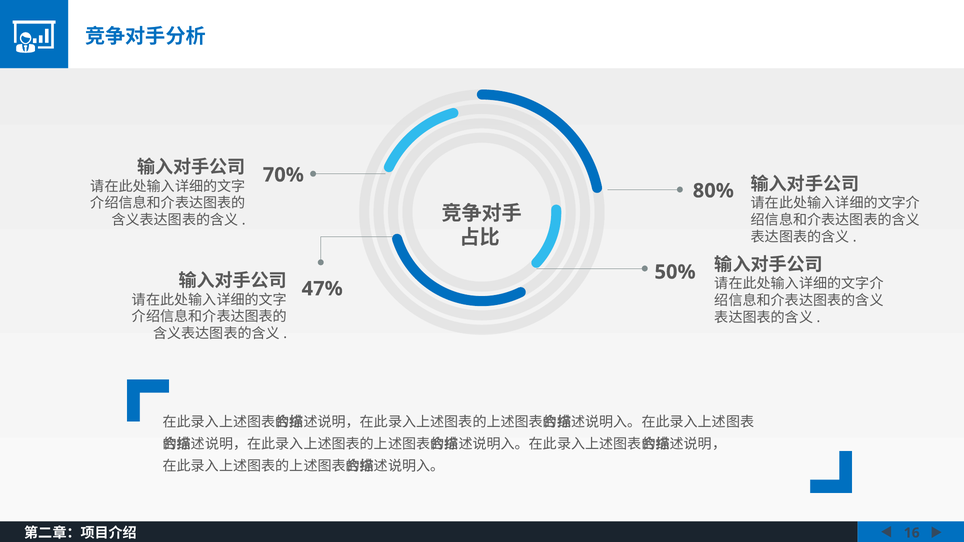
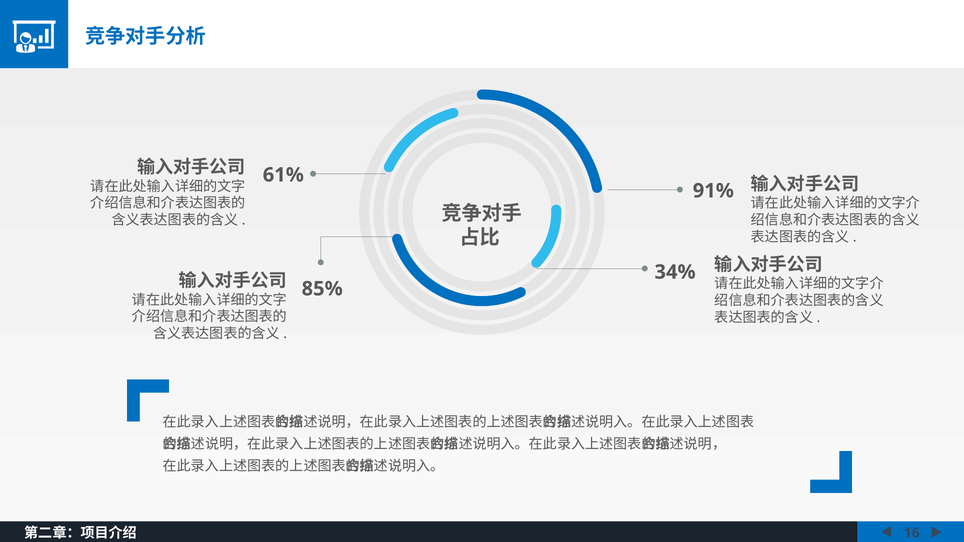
70%: 70% -> 61% (283, 175)
80%: 80% -> 91% (713, 191)
50%: 50% -> 34% (675, 272)
47%: 47% -> 85% (322, 289)
